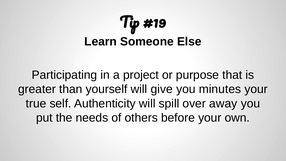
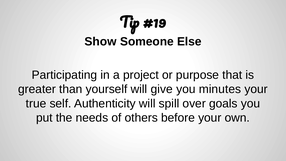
Learn: Learn -> Show (101, 41)
away: away -> goals (223, 103)
